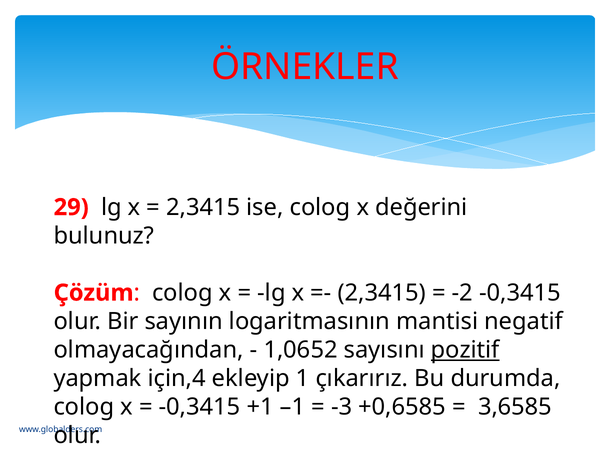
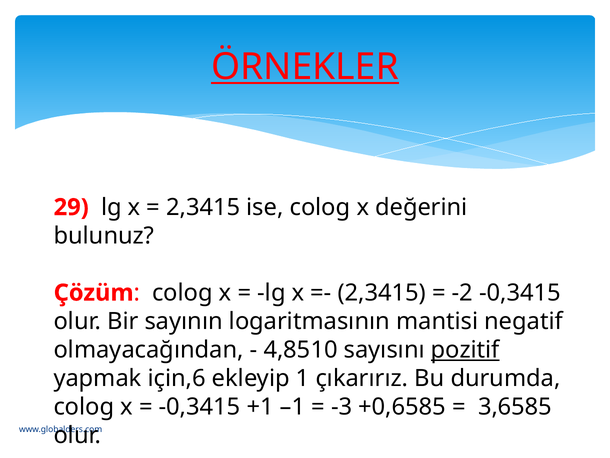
ÖRNEKLER underline: none -> present (305, 67)
1,0652: 1,0652 -> 4,8510 (301, 349)
için,4: için,4 -> için,6 (177, 378)
